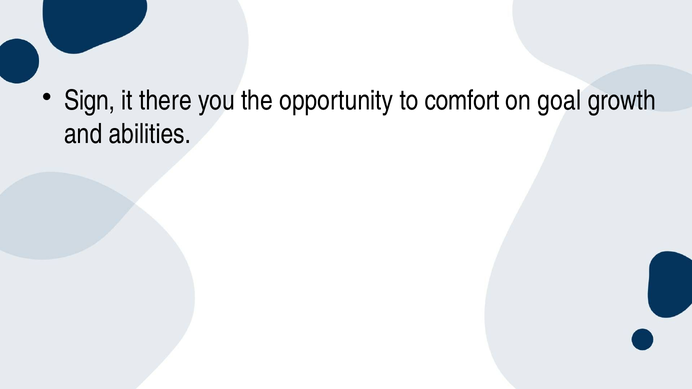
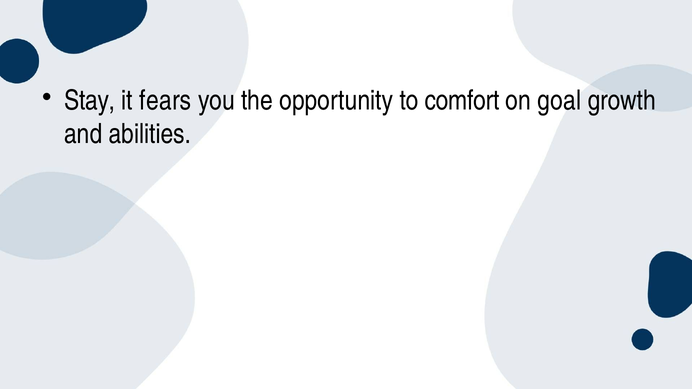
Sign: Sign -> Stay (90, 100)
there: there -> fears (165, 100)
